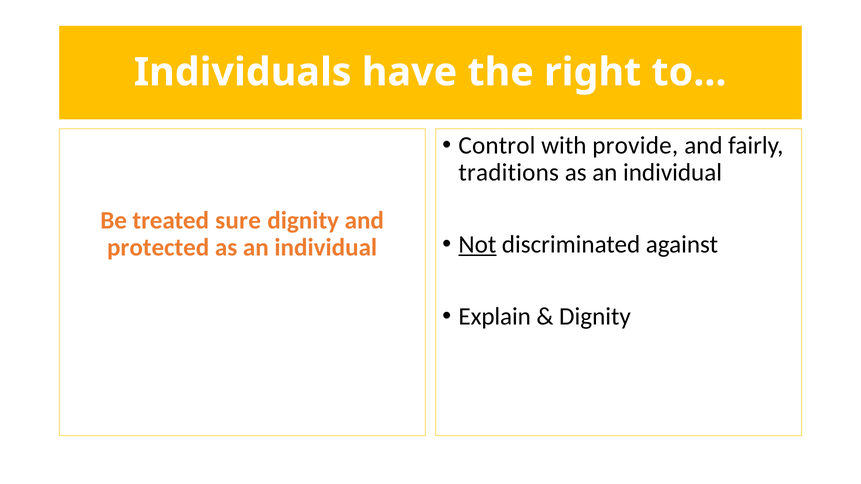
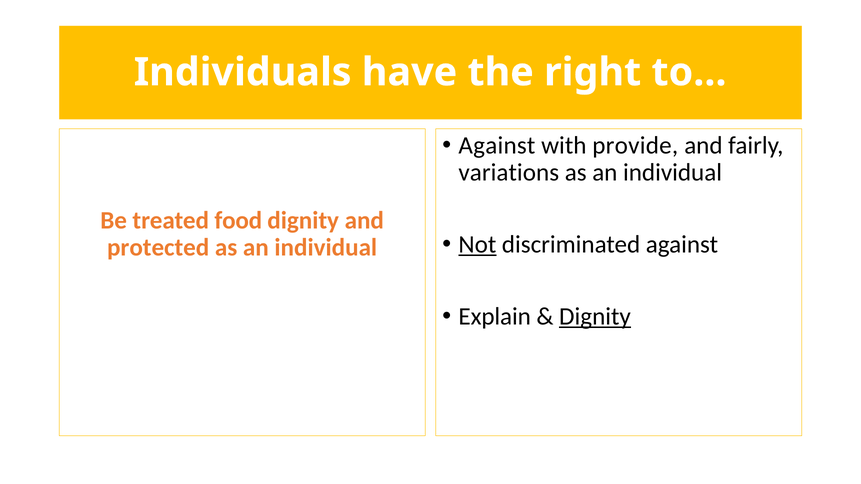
Control: Control -> Against (497, 146)
traditions: traditions -> variations (509, 173)
sure: sure -> food (238, 221)
Dignity underline: none -> present (595, 317)
